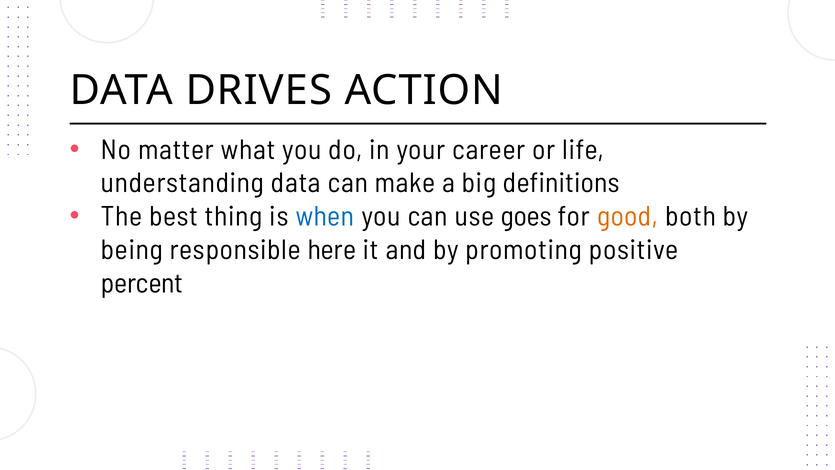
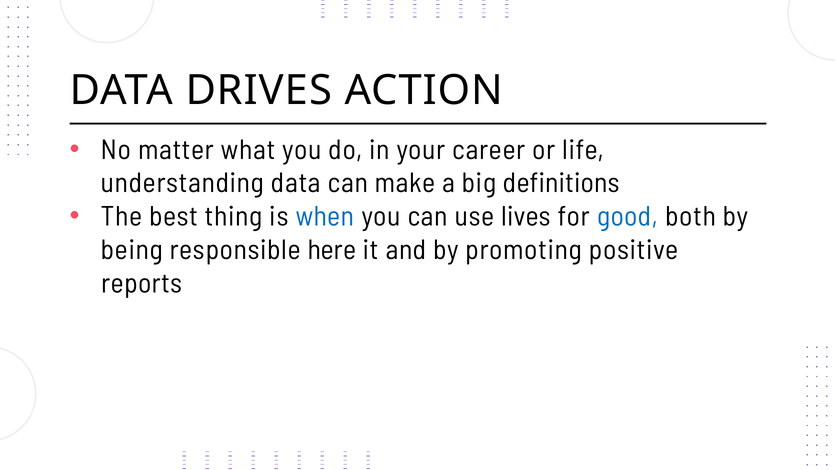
goes: goes -> lives (526, 217)
good colour: orange -> blue (627, 217)
percent: percent -> reports (142, 283)
